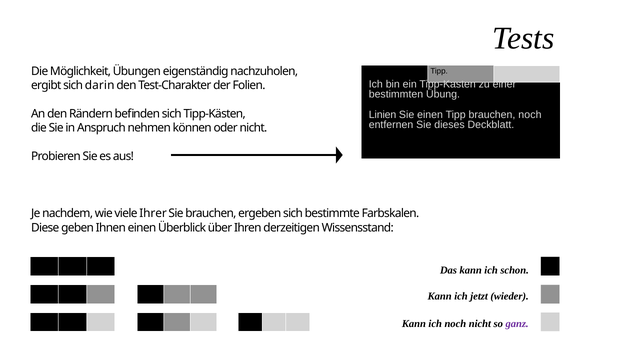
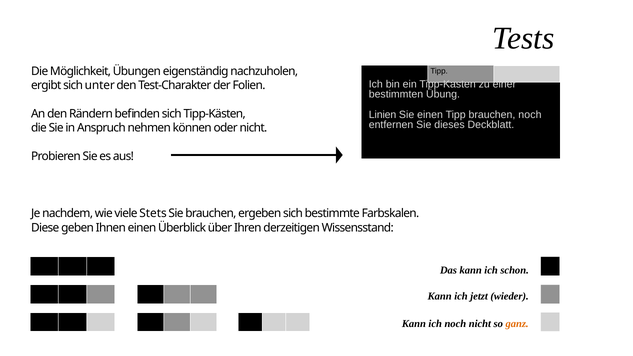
darin: darin -> unter (100, 85)
Ihrer: Ihrer -> Stets (153, 214)
ganz colour: purple -> orange (517, 324)
